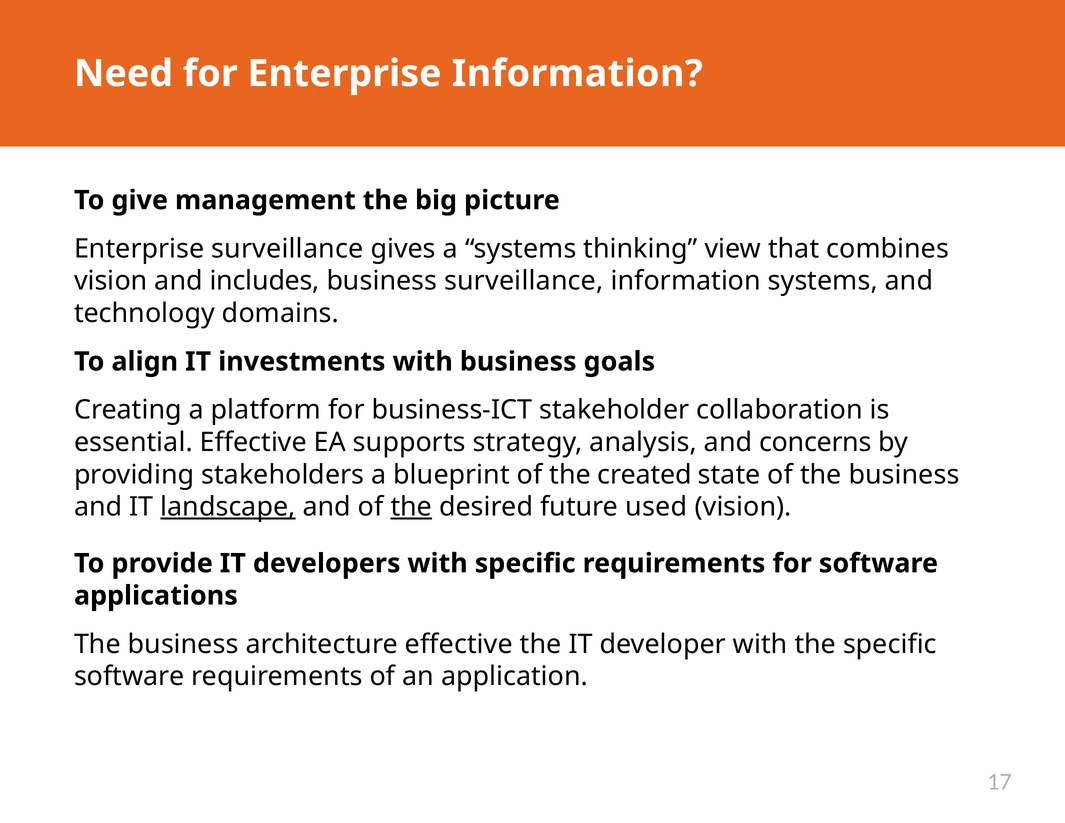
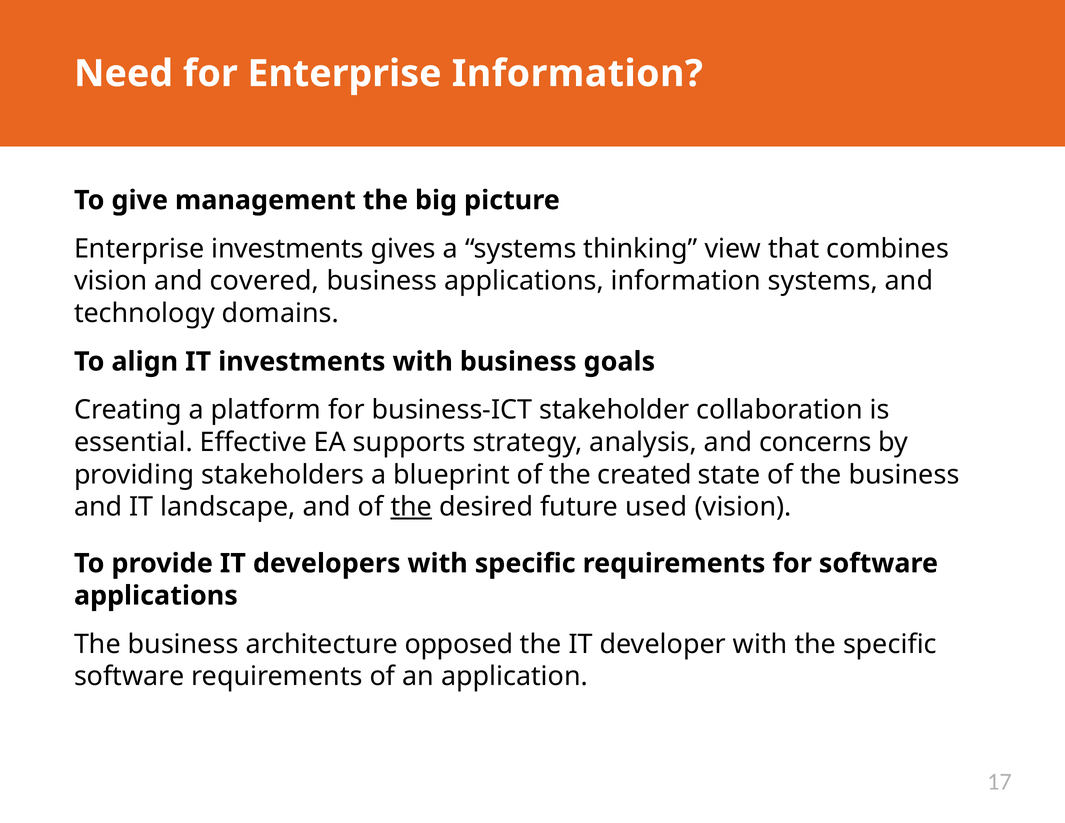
Enterprise surveillance: surveillance -> investments (288, 249)
includes: includes -> covered (264, 281)
business surveillance: surveillance -> applications (524, 281)
landscape underline: present -> none (228, 507)
architecture effective: effective -> opposed (459, 644)
